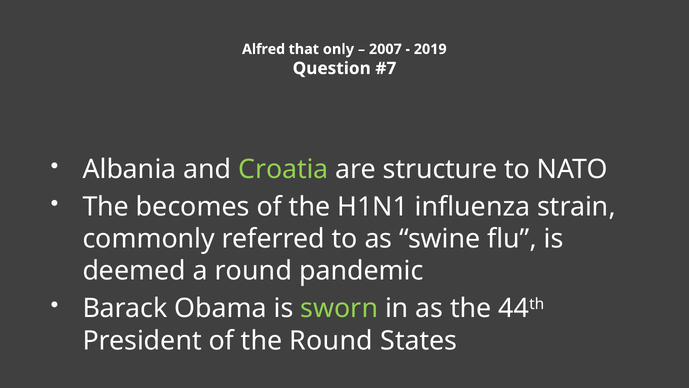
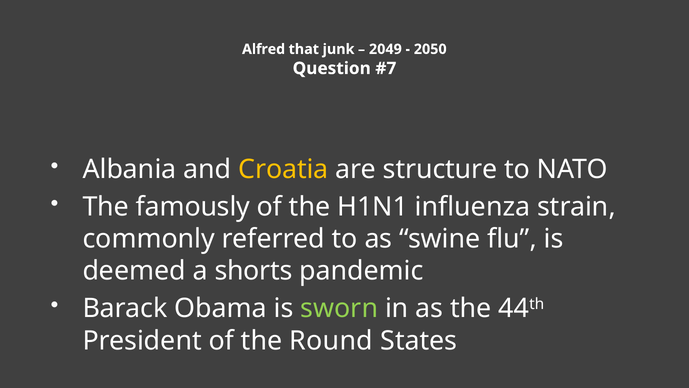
only: only -> junk (339, 49)
2007: 2007 -> 2049 (385, 49)
2019: 2019 -> 2050 (430, 49)
Croatia colour: light green -> yellow (283, 169)
becomes: becomes -> famously (193, 207)
a round: round -> shorts (254, 271)
